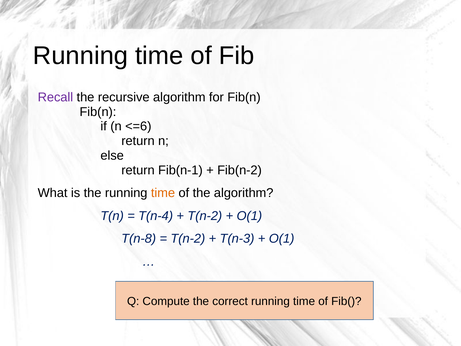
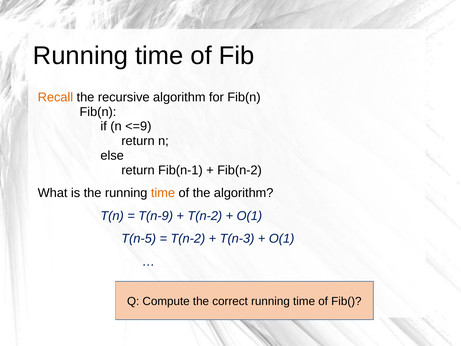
Recall colour: purple -> orange (55, 97)
<=6: <=6 -> <=9 (138, 126)
T(n-4: T(n-4 -> T(n-9 (156, 216)
T(n-8: T(n-8 -> T(n-5 (139, 238)
